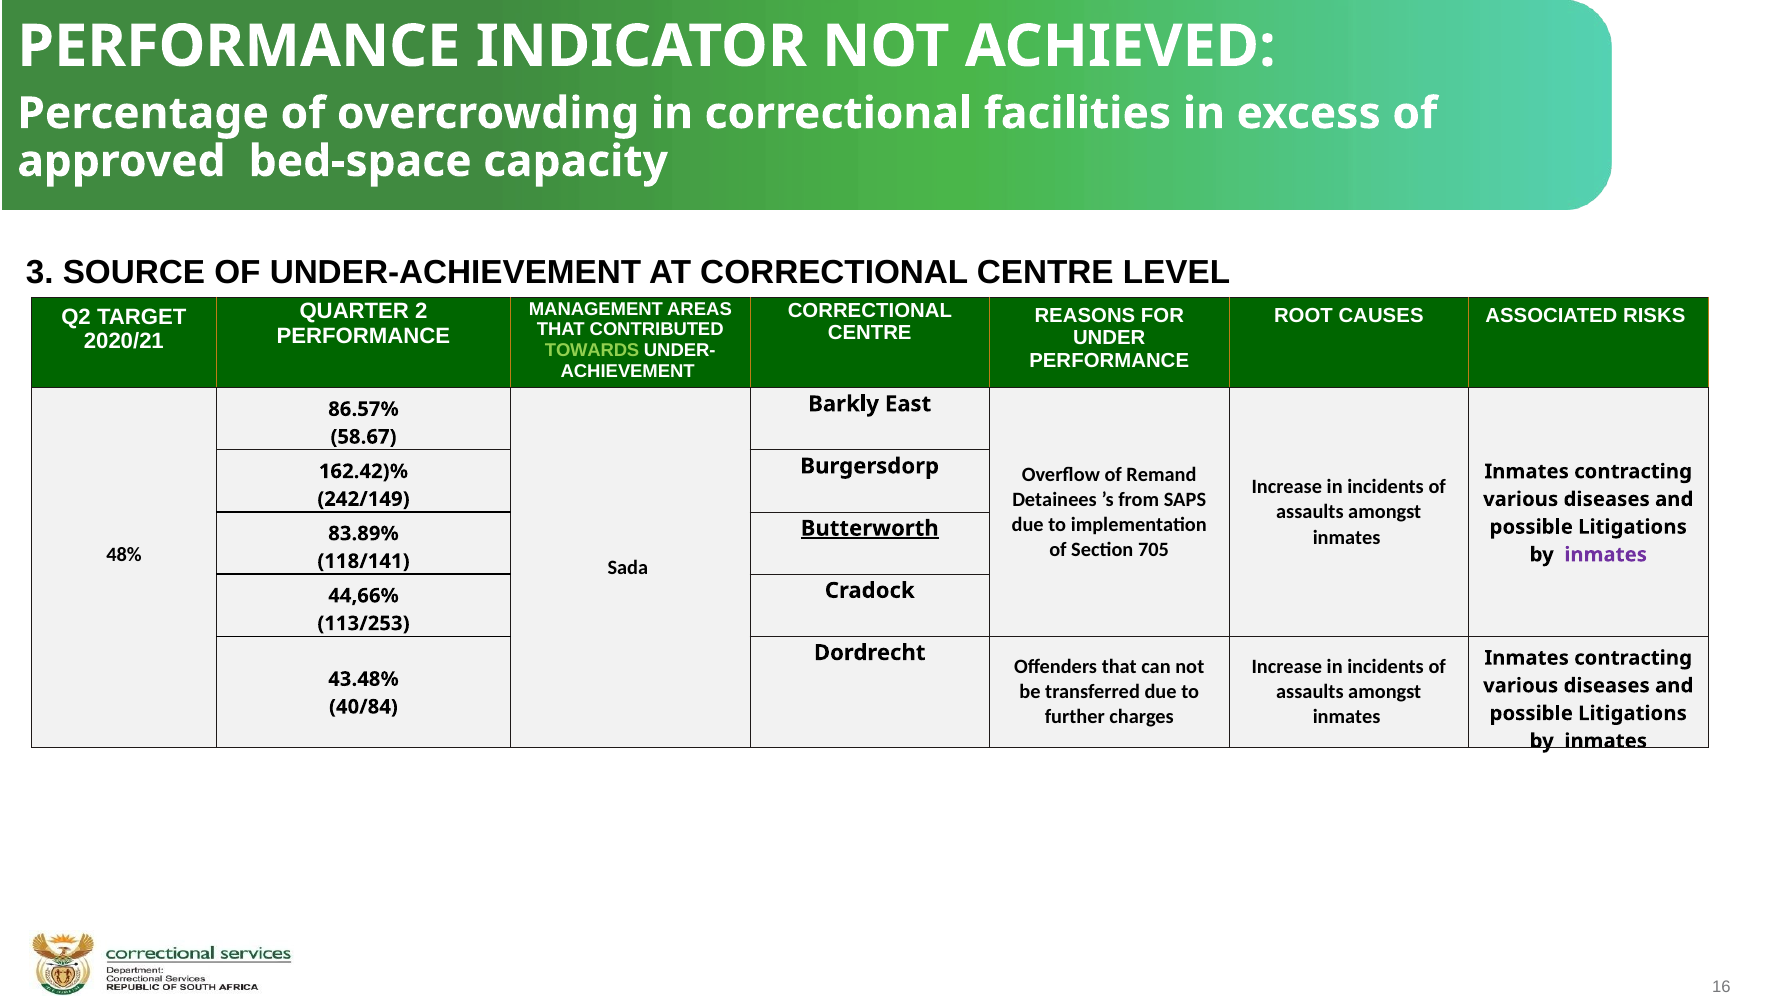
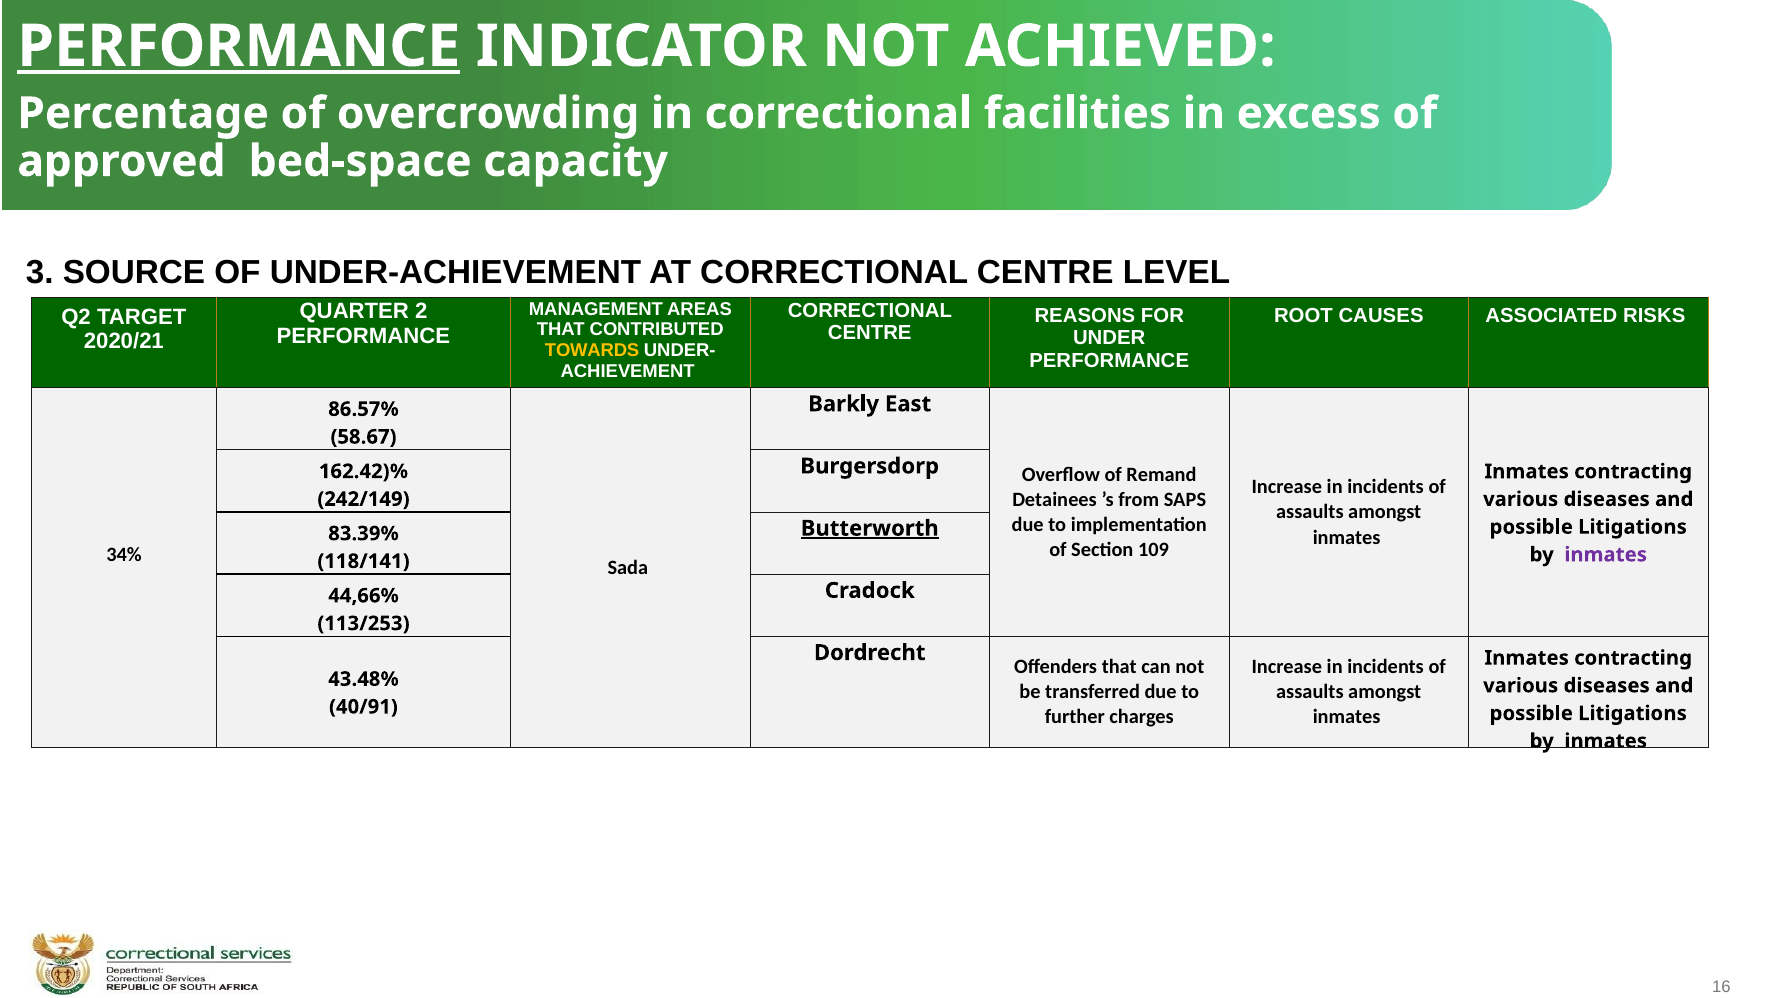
PERFORMANCE underline: none -> present (239, 46)
TOWARDS colour: light green -> yellow (592, 351)
83.89%: 83.89% -> 83.39% (364, 534)
705: 705 -> 109 (1154, 550)
48%: 48% -> 34% (124, 555)
40/84: 40/84 -> 40/91 (363, 707)
